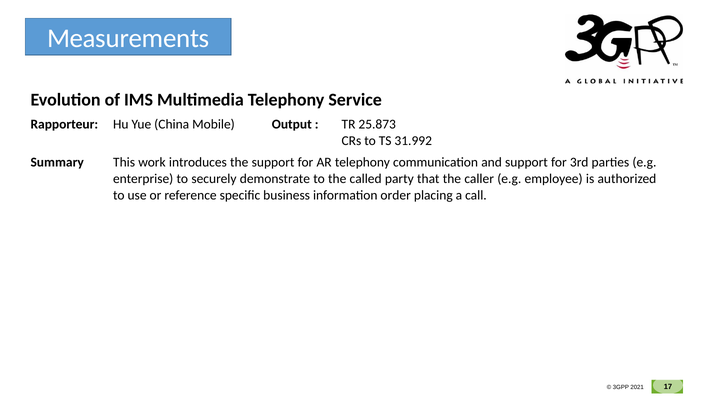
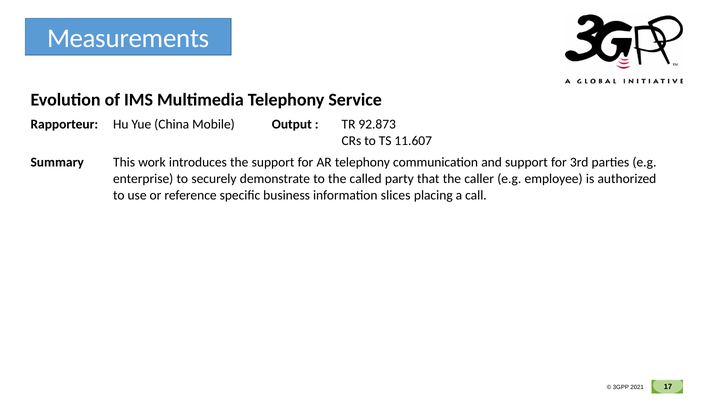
25.873: 25.873 -> 92.873 (377, 124)
31.992: 31.992 -> 11.607 (413, 141)
order: order -> slices (396, 195)
